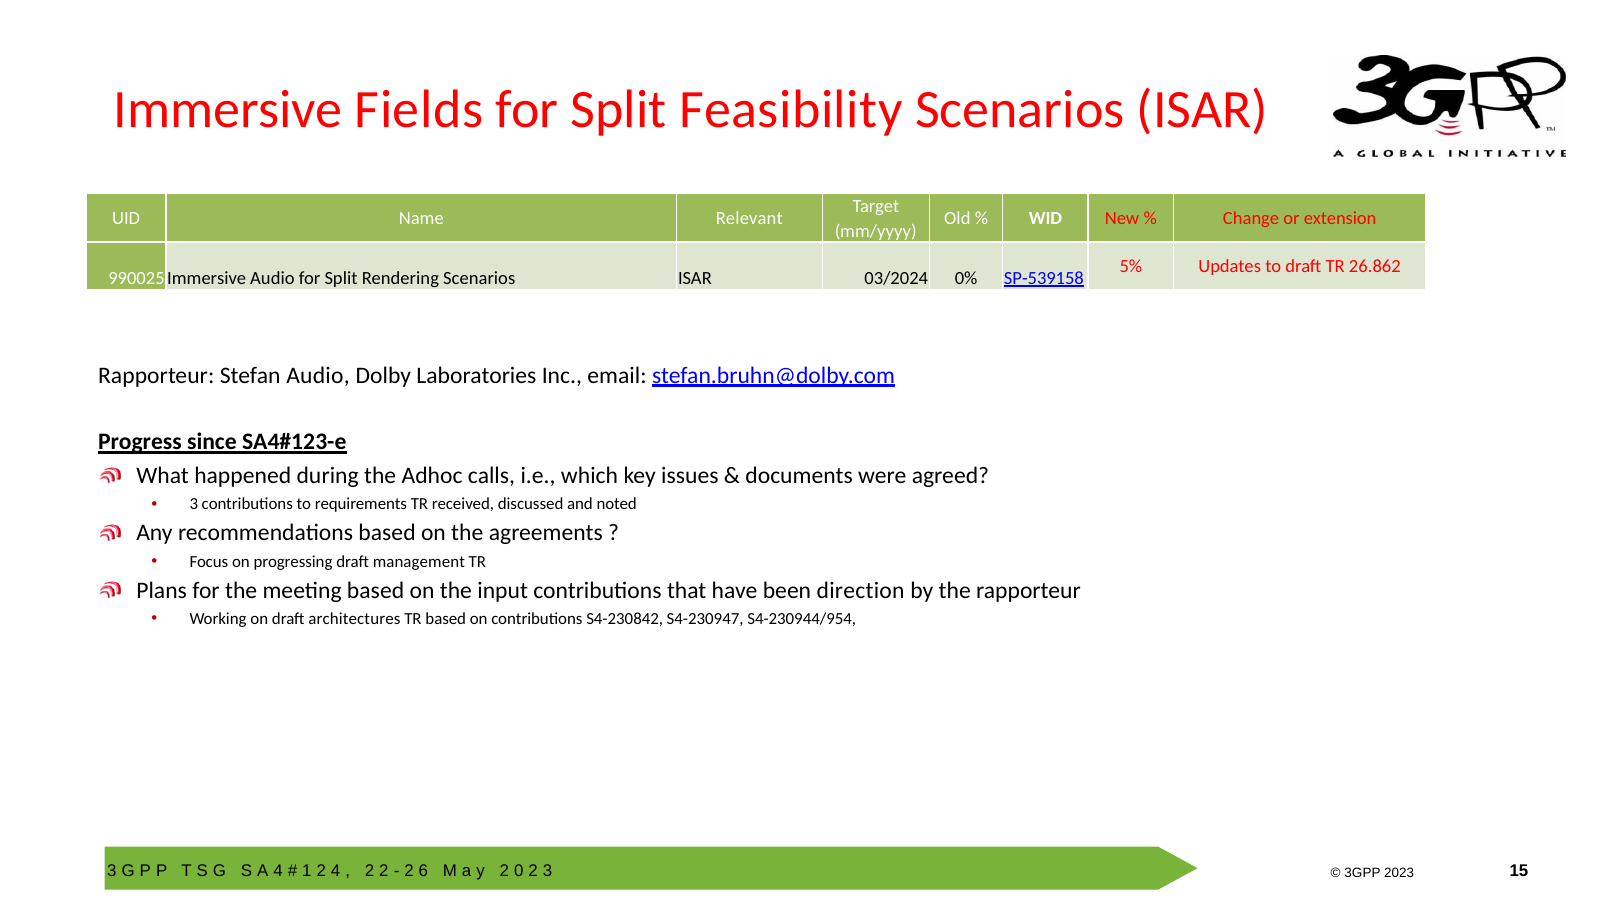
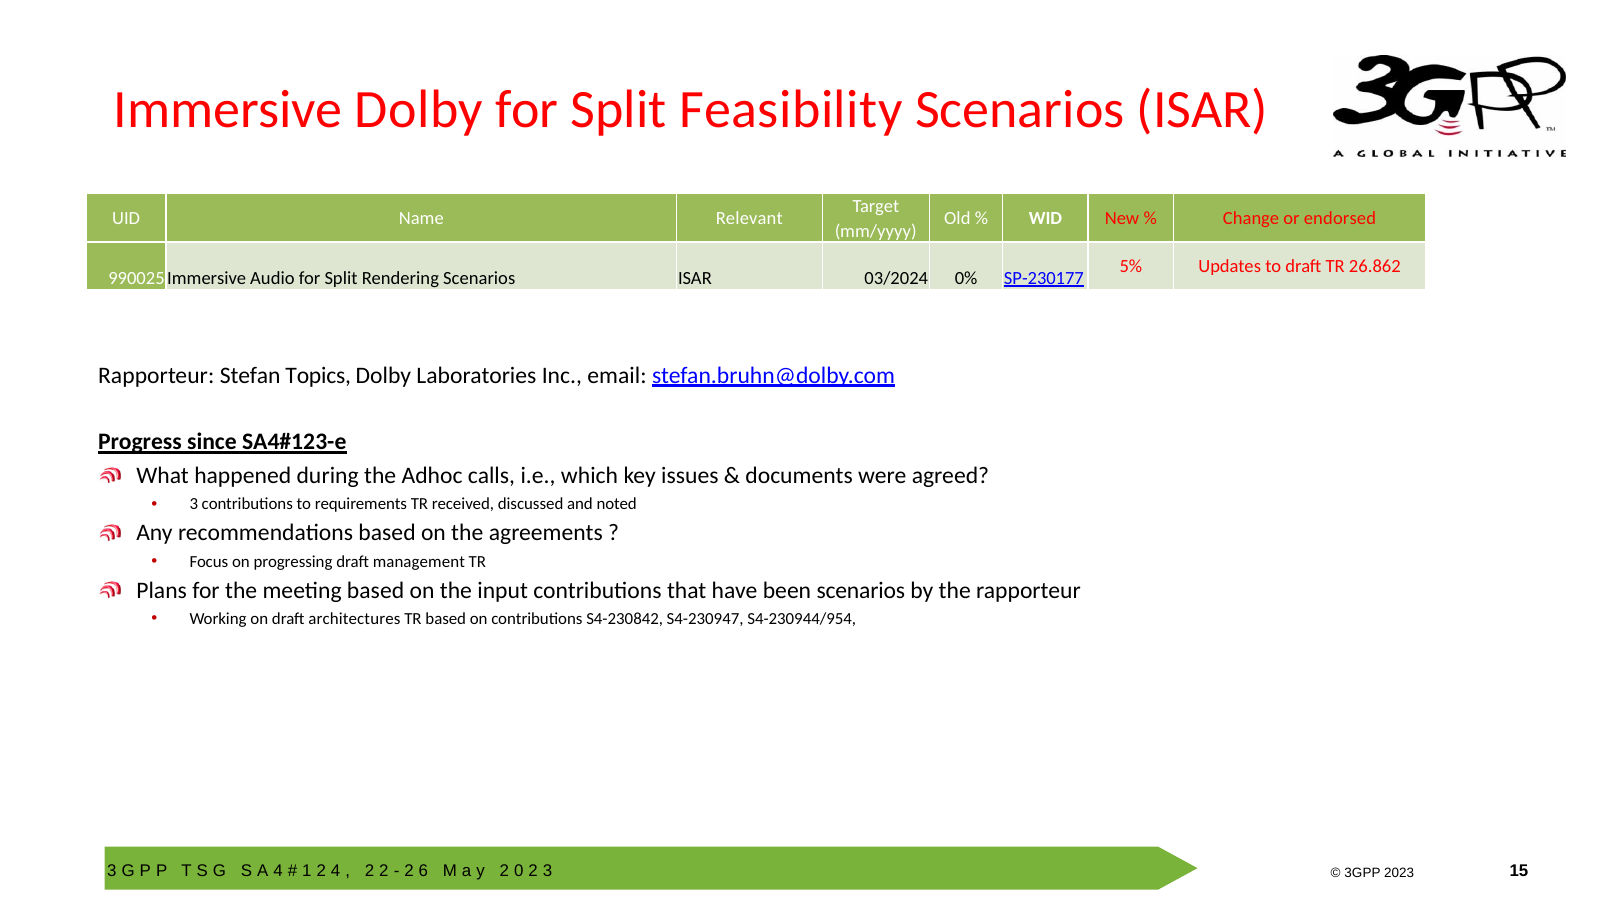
Immersive Fields: Fields -> Dolby (419, 110)
extension: extension -> endorsed (1340, 219)
SP-539158: SP-539158 -> SP-230177 (1044, 278)
Stefan Audio: Audio -> Topics (318, 375)
been direction: direction -> scenarios (861, 590)
